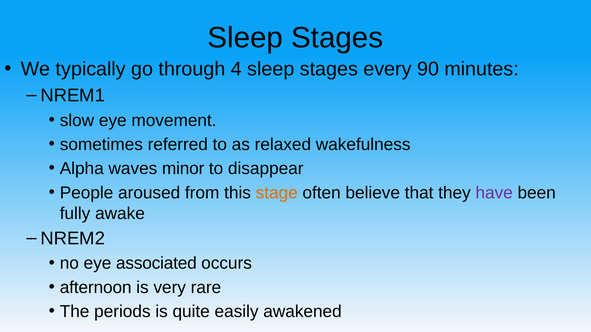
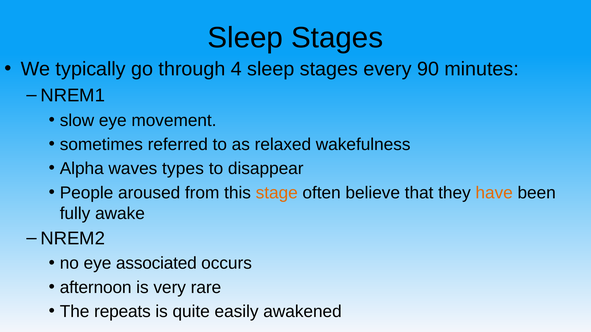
minor: minor -> types (183, 169)
have colour: purple -> orange (494, 193)
periods: periods -> repeats (122, 312)
